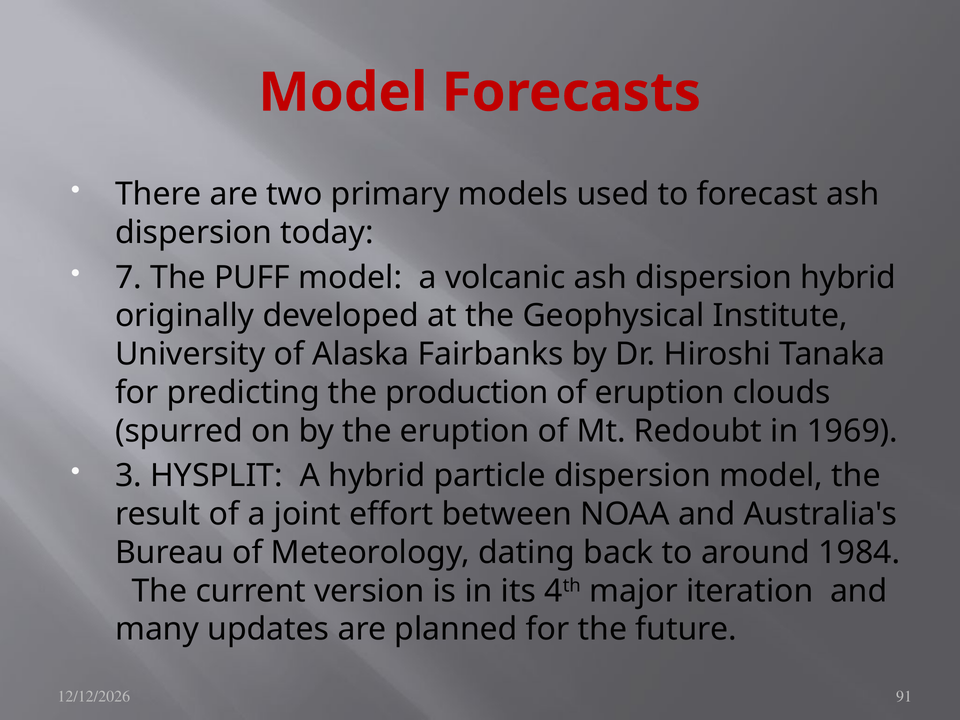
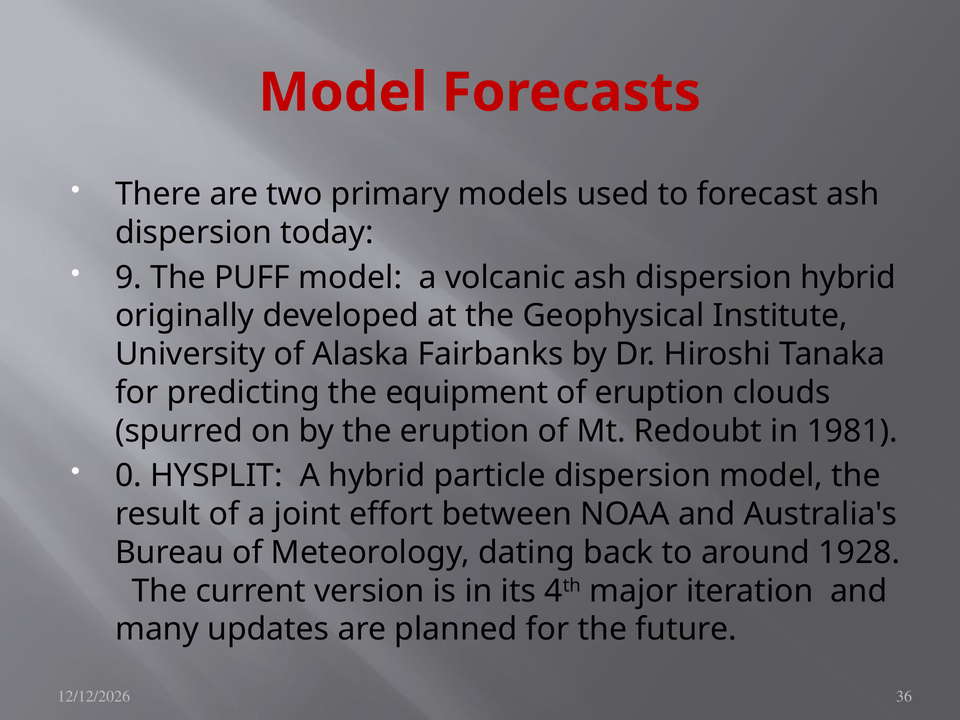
7: 7 -> 9 (129, 277)
production: production -> equipment (467, 393)
1969: 1969 -> 1981 (852, 431)
3: 3 -> 0 (129, 476)
1984: 1984 -> 1928 (859, 553)
91: 91 -> 36 (904, 697)
